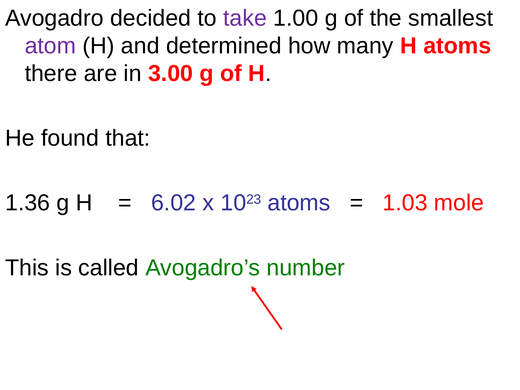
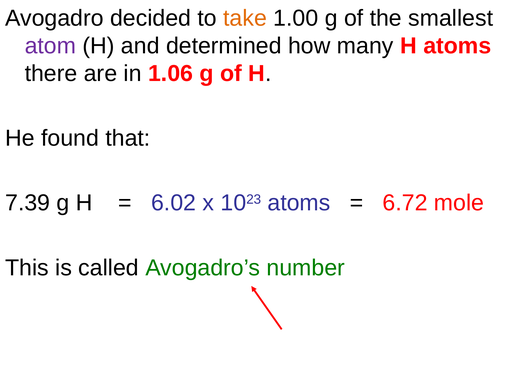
take colour: purple -> orange (245, 18)
3.00: 3.00 -> 1.06 (171, 74)
1.36: 1.36 -> 7.39 (28, 203)
1.03: 1.03 -> 6.72 (405, 203)
